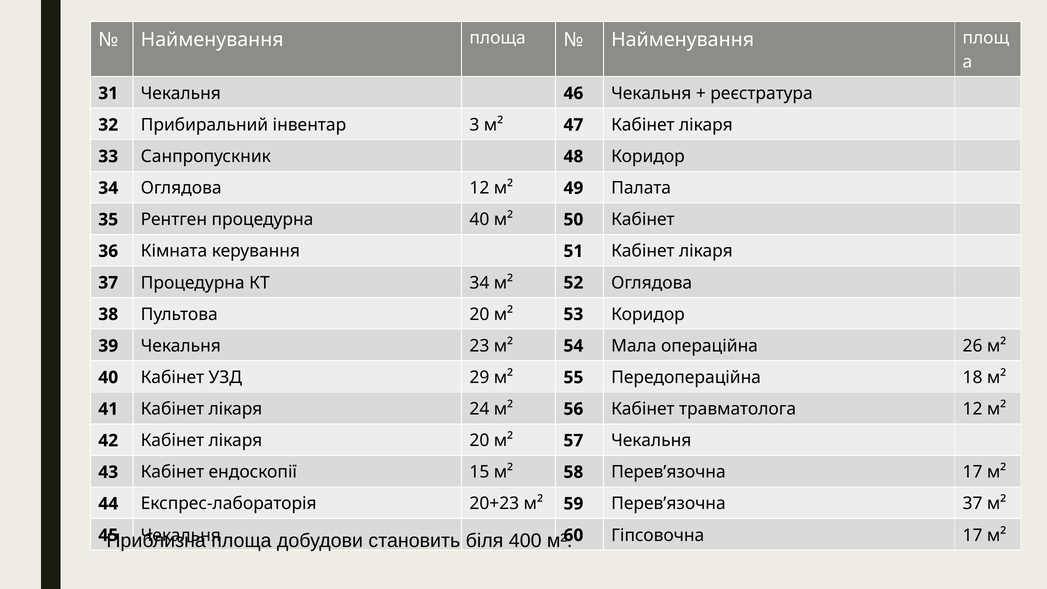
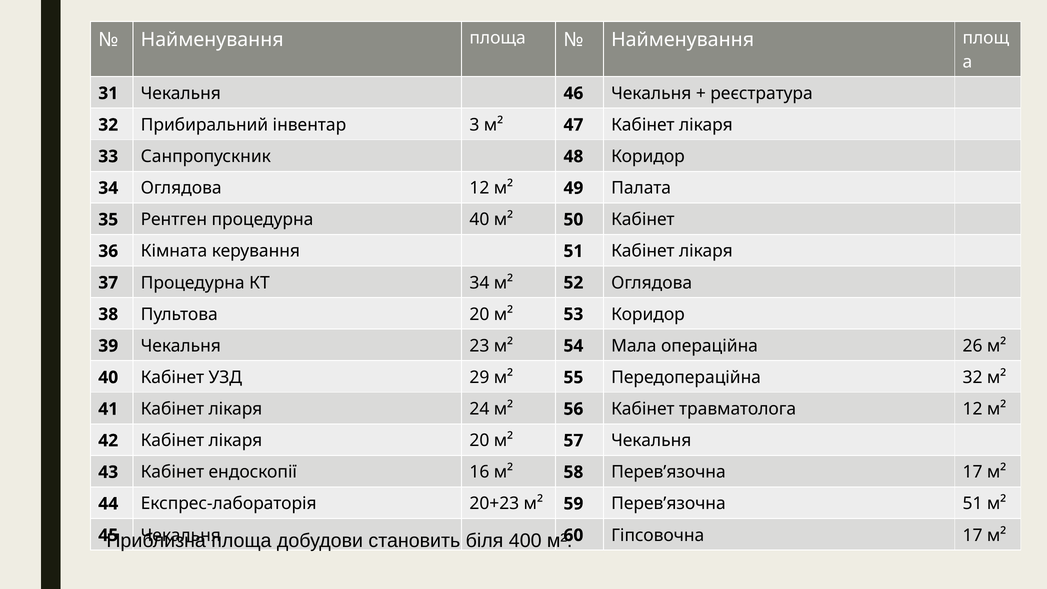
Передопераційна 18: 18 -> 32 (973, 377)
15: 15 -> 16 (479, 472)
Перев’язочна 37: 37 -> 51 (973, 504)
